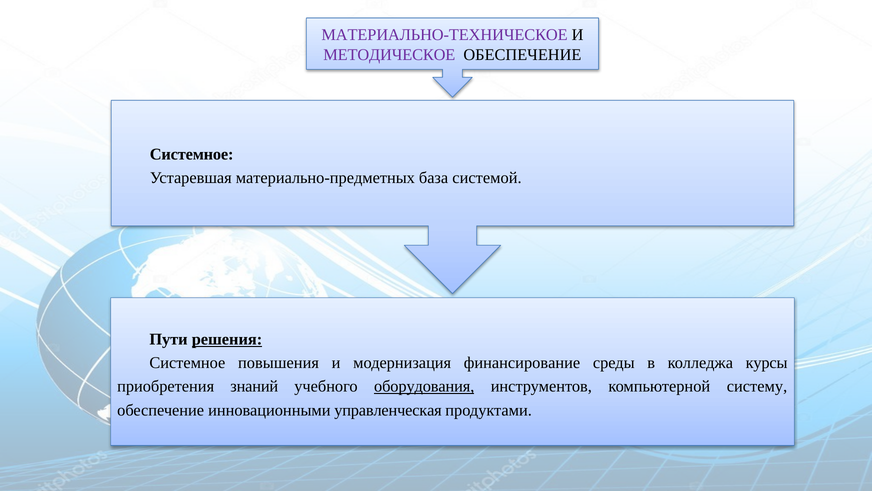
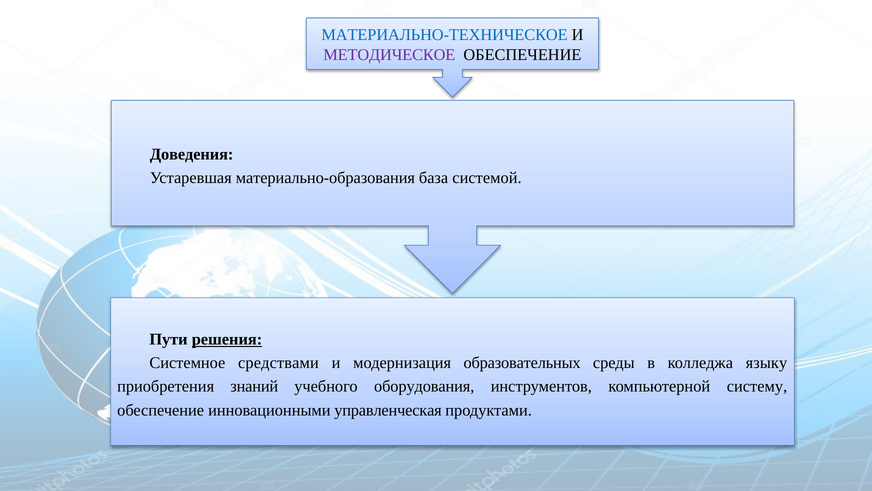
МАТЕРИАЛЬНО-ТЕХНИЧЕСКОЕ colour: purple -> blue (445, 35)
Системное: Системное -> Доведения (192, 154)
материально-предметных: материально-предметных -> материально-образования (325, 178)
повышения: повышения -> средствами (278, 363)
финансирование: финансирование -> образовательных (522, 363)
курсы: курсы -> языку (766, 363)
оборудования underline: present -> none (424, 386)
